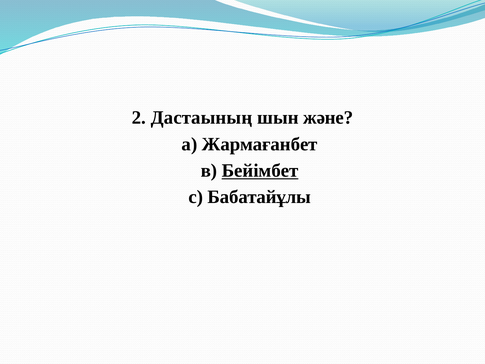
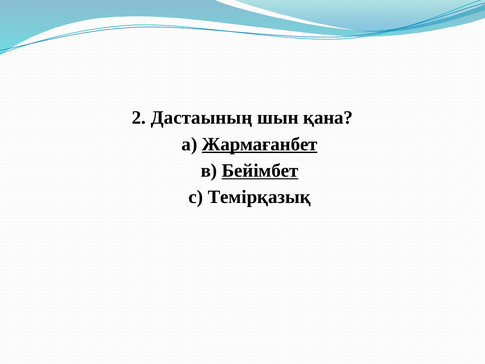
және: және -> қана (328, 118)
Жармағанбет underline: none -> present (260, 144)
Бабатайұлы: Бабатайұлы -> Темірқазық (259, 197)
